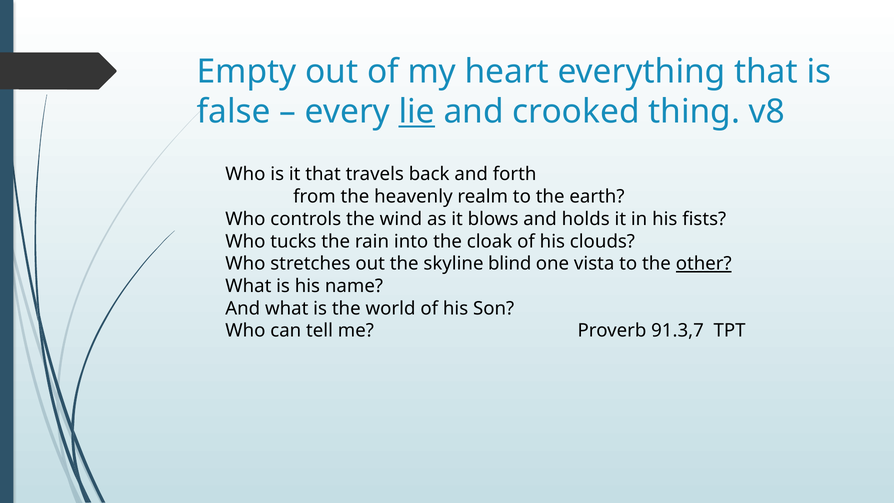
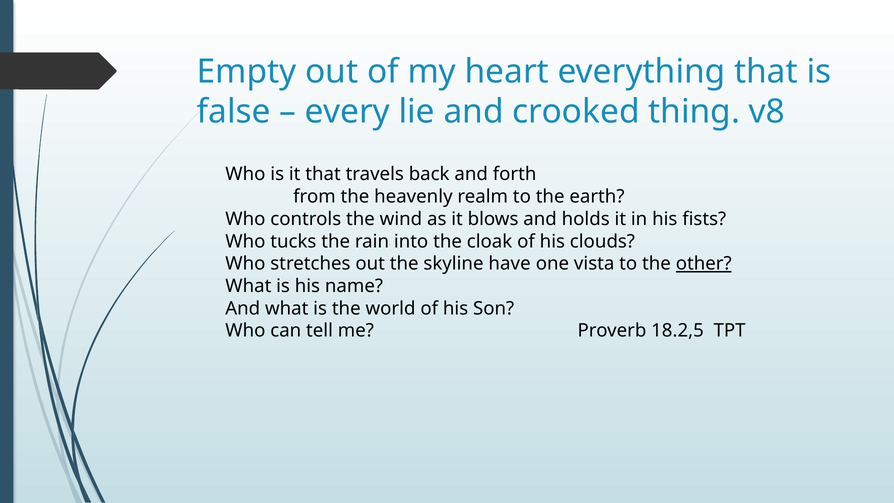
lie underline: present -> none (417, 112)
blind: blind -> have (510, 264)
91.3,7: 91.3,7 -> 18.2,5 (678, 331)
